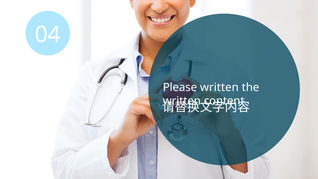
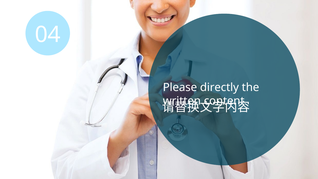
Please written: written -> directly (219, 87)
